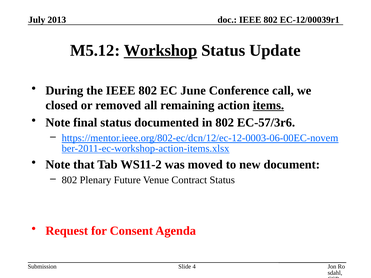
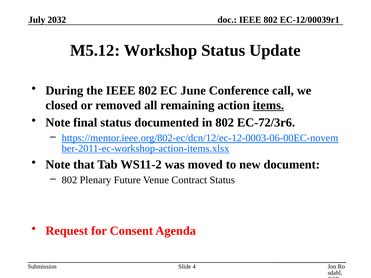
2013: 2013 -> 2032 (57, 20)
Workshop underline: present -> none (161, 51)
EC-57/3r6: EC-57/3r6 -> EC-72/3r6 (266, 123)
